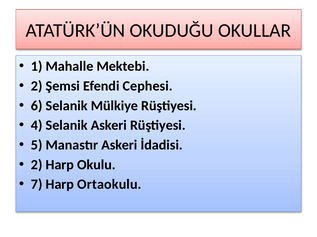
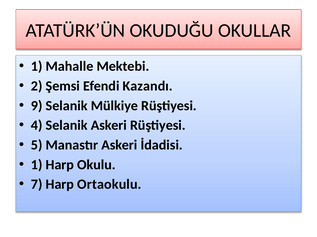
Cephesi: Cephesi -> Kazandı (148, 86)
6: 6 -> 9 (37, 106)
2: 2 -> 1 (37, 165)
